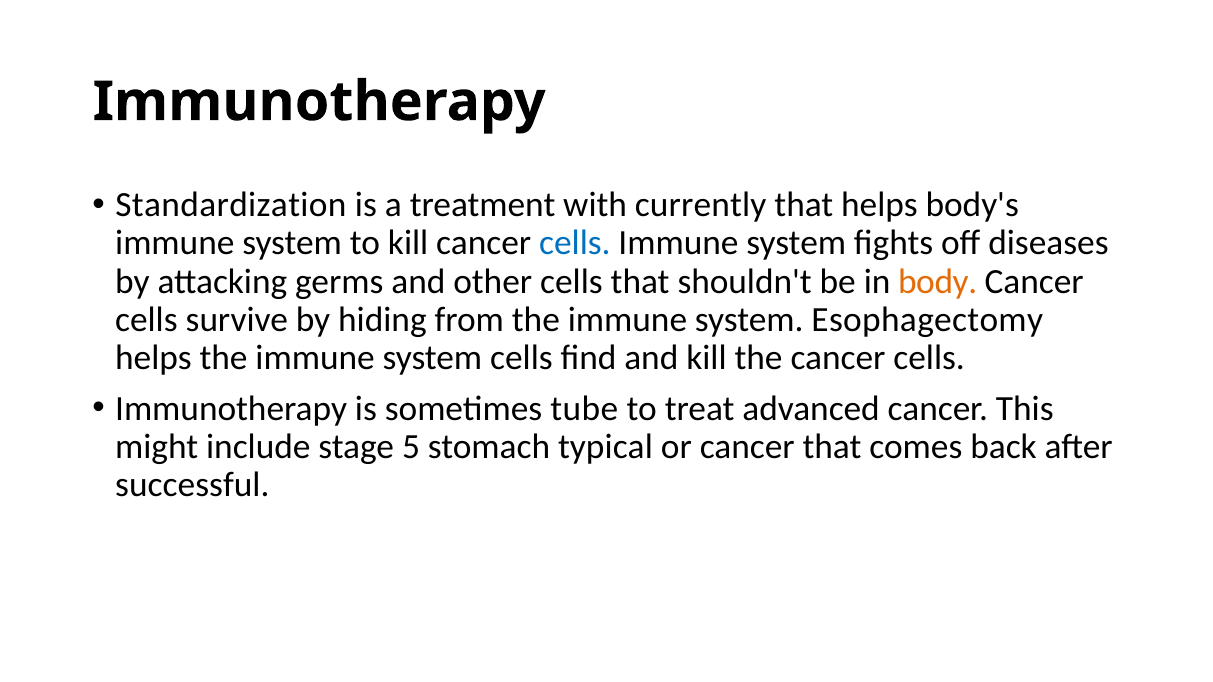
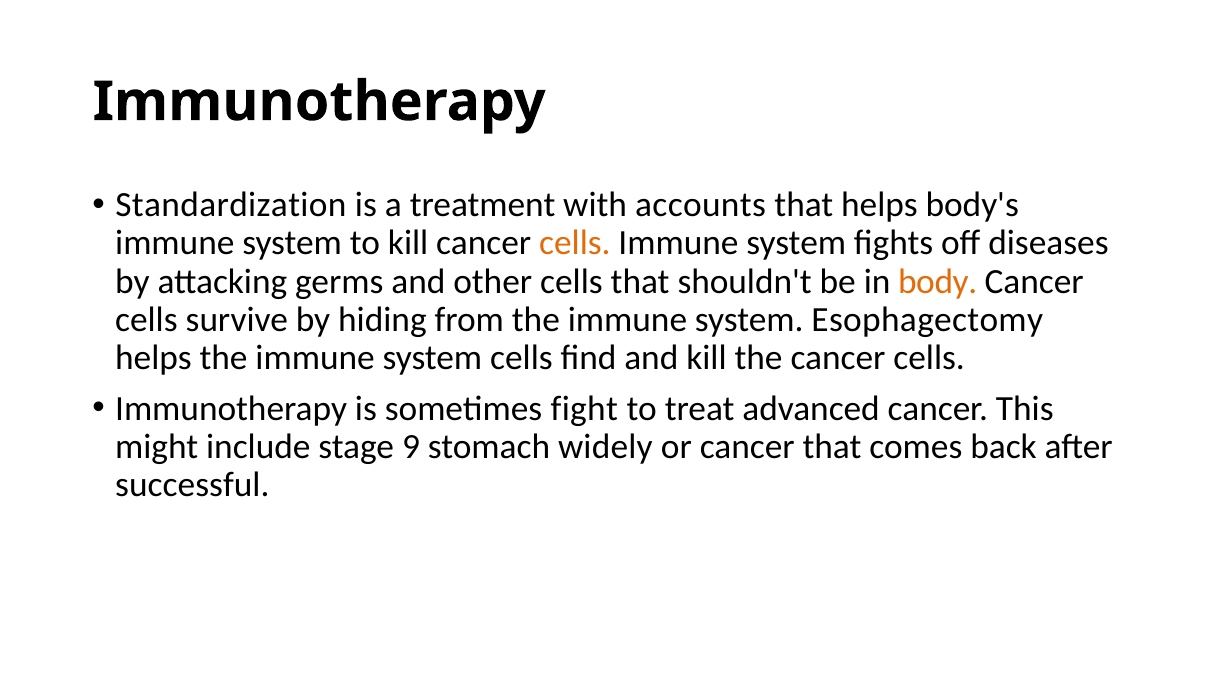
currently: currently -> accounts (701, 205)
cells colour: blue -> orange (575, 243)
tube: tube -> fight (584, 409)
5: 5 -> 9 (411, 447)
typical: typical -> widely (605, 447)
